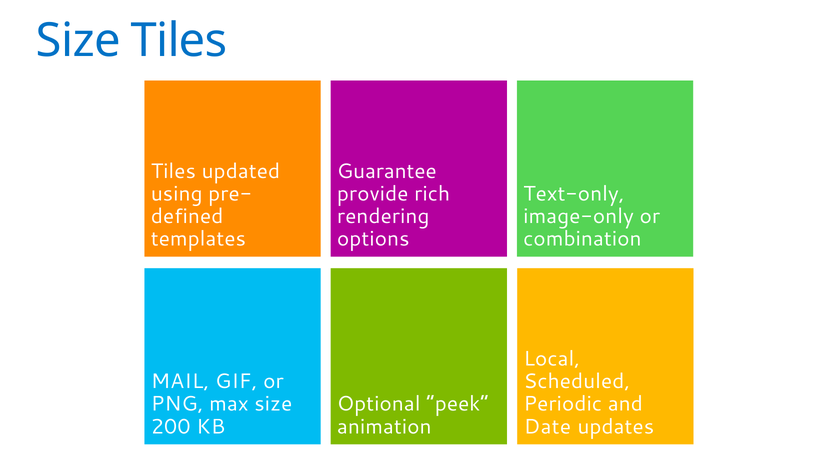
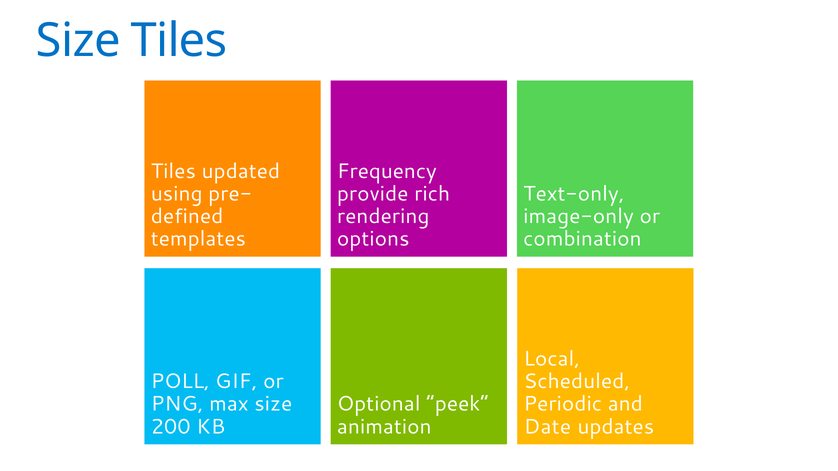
Guarantee: Guarantee -> Frequency (387, 171)
MAIL: MAIL -> POLL (180, 382)
